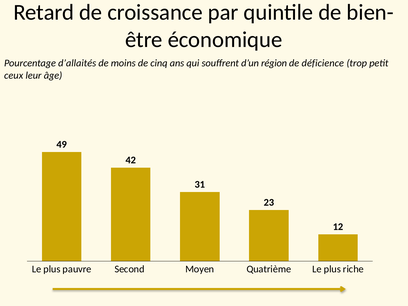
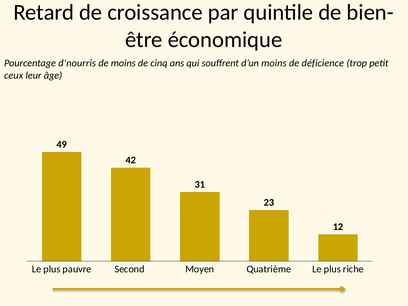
d’allaités: d’allaités -> d’nourris (77, 63)
d’un région: région -> moins (274, 63)
